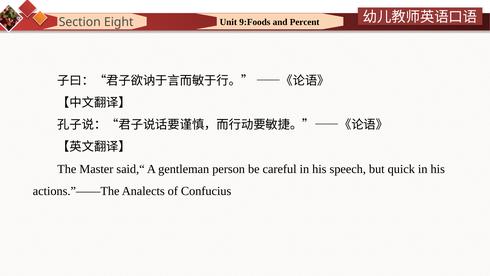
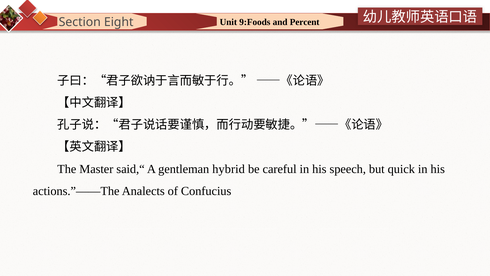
person: person -> hybrid (229, 169)
